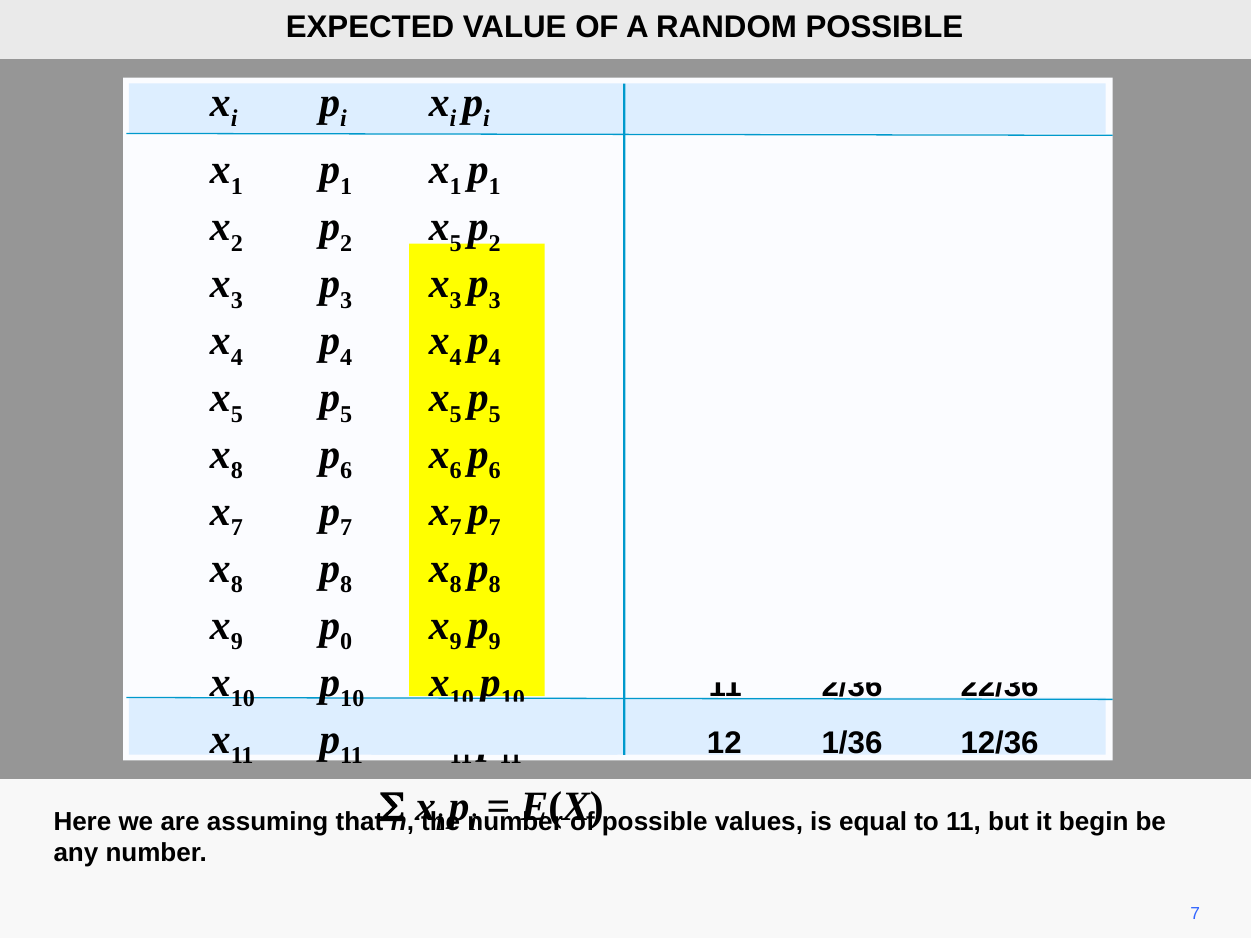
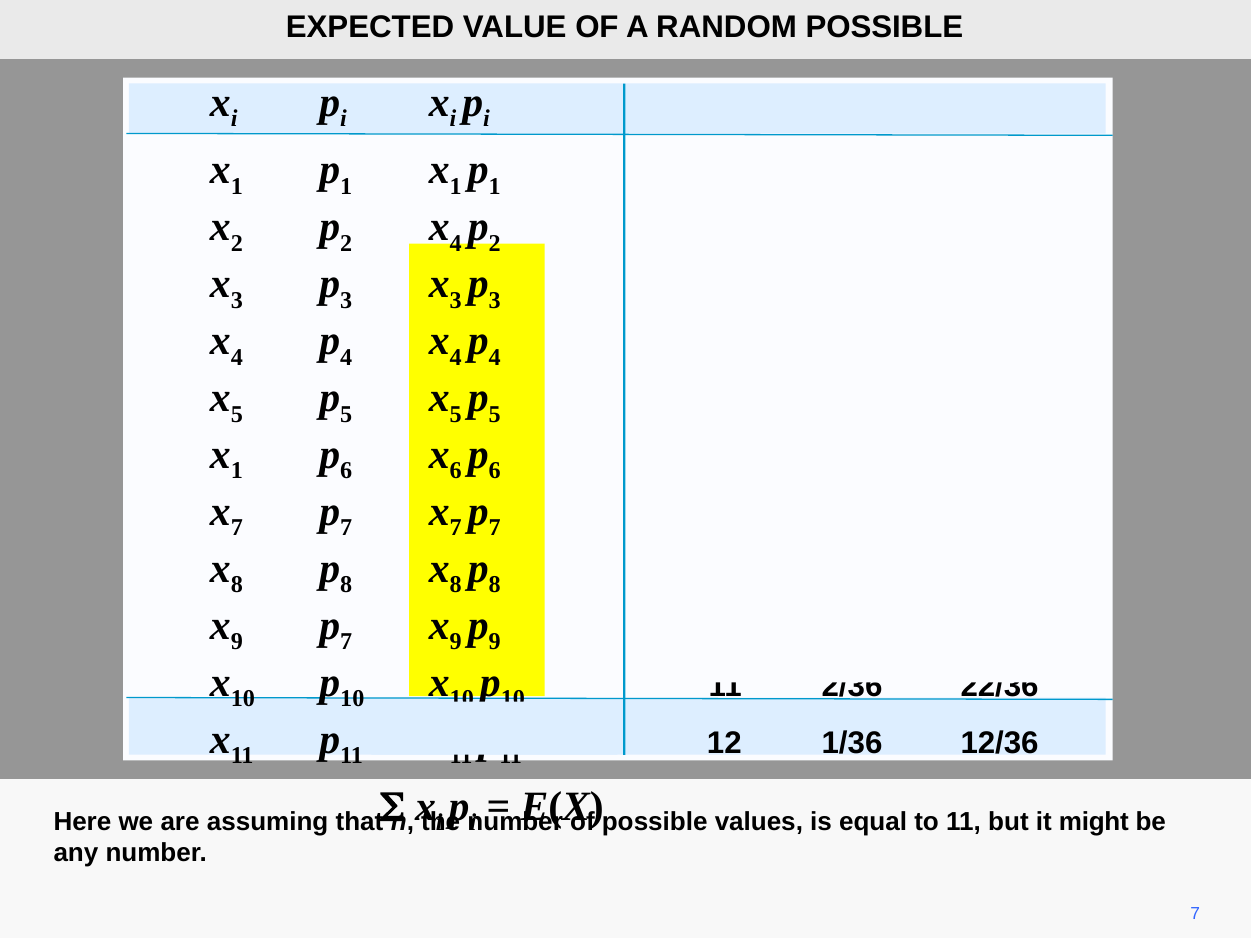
5: 5 -> 4 (456, 243)
8: 8 -> 1 (237, 471)
0: 0 -> 7 (346, 642)
begin: begin -> might (1094, 822)
